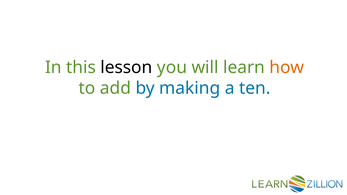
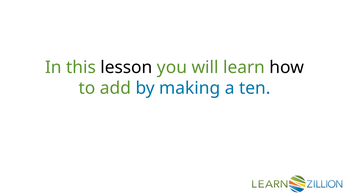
how colour: orange -> black (287, 68)
